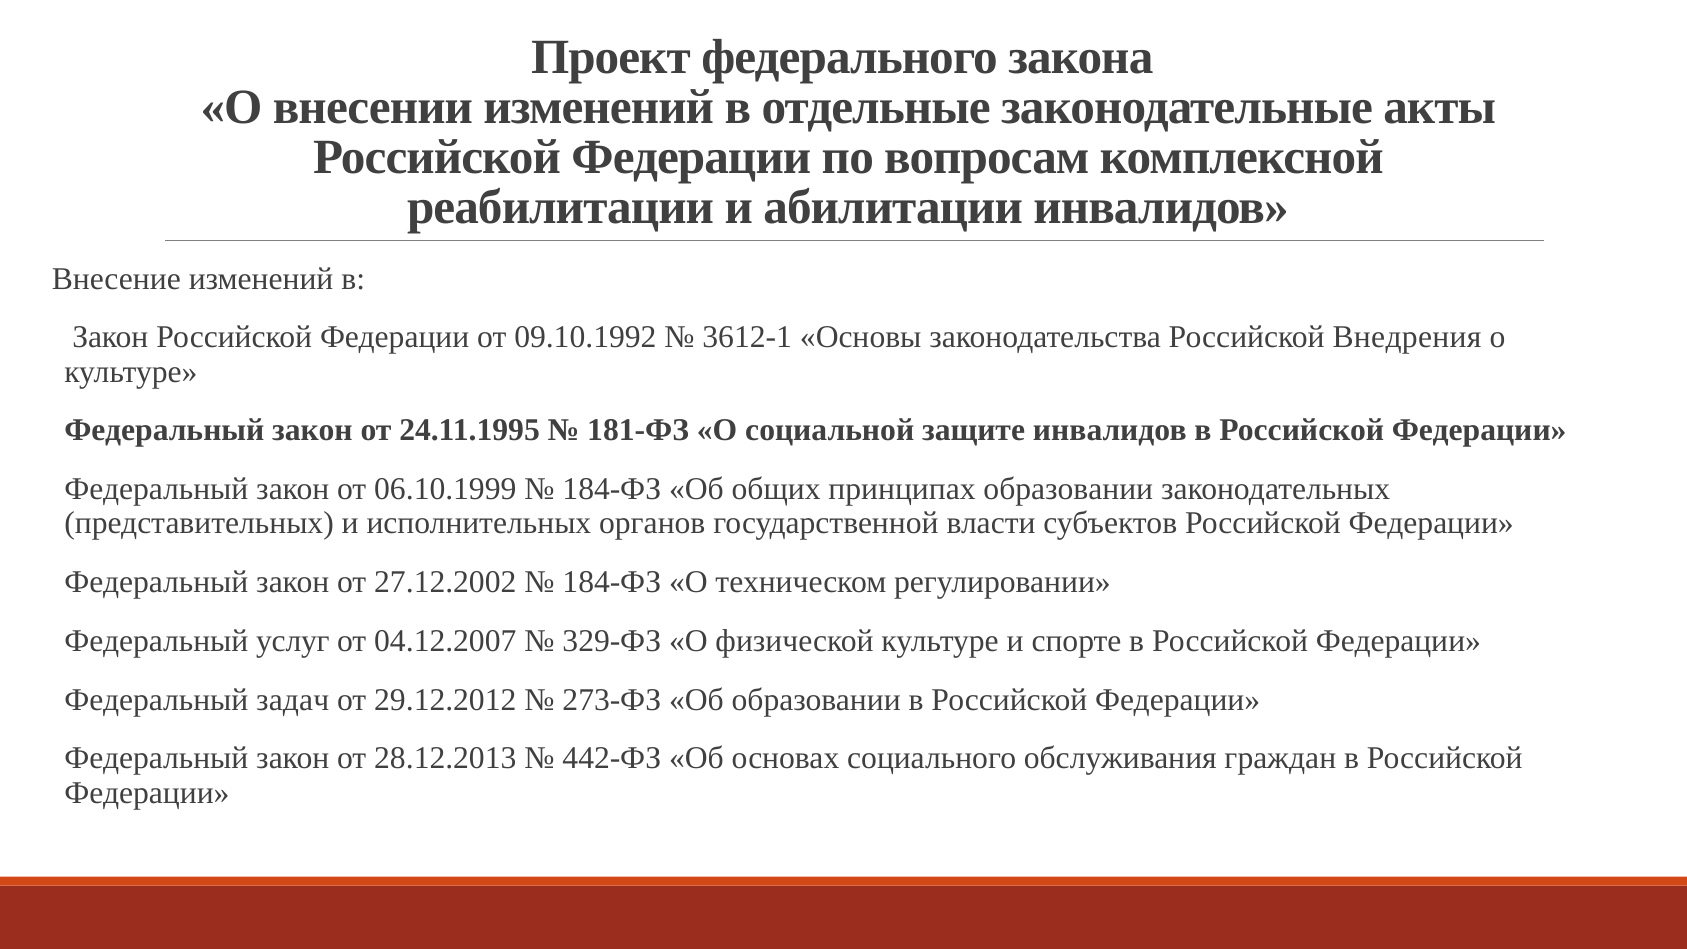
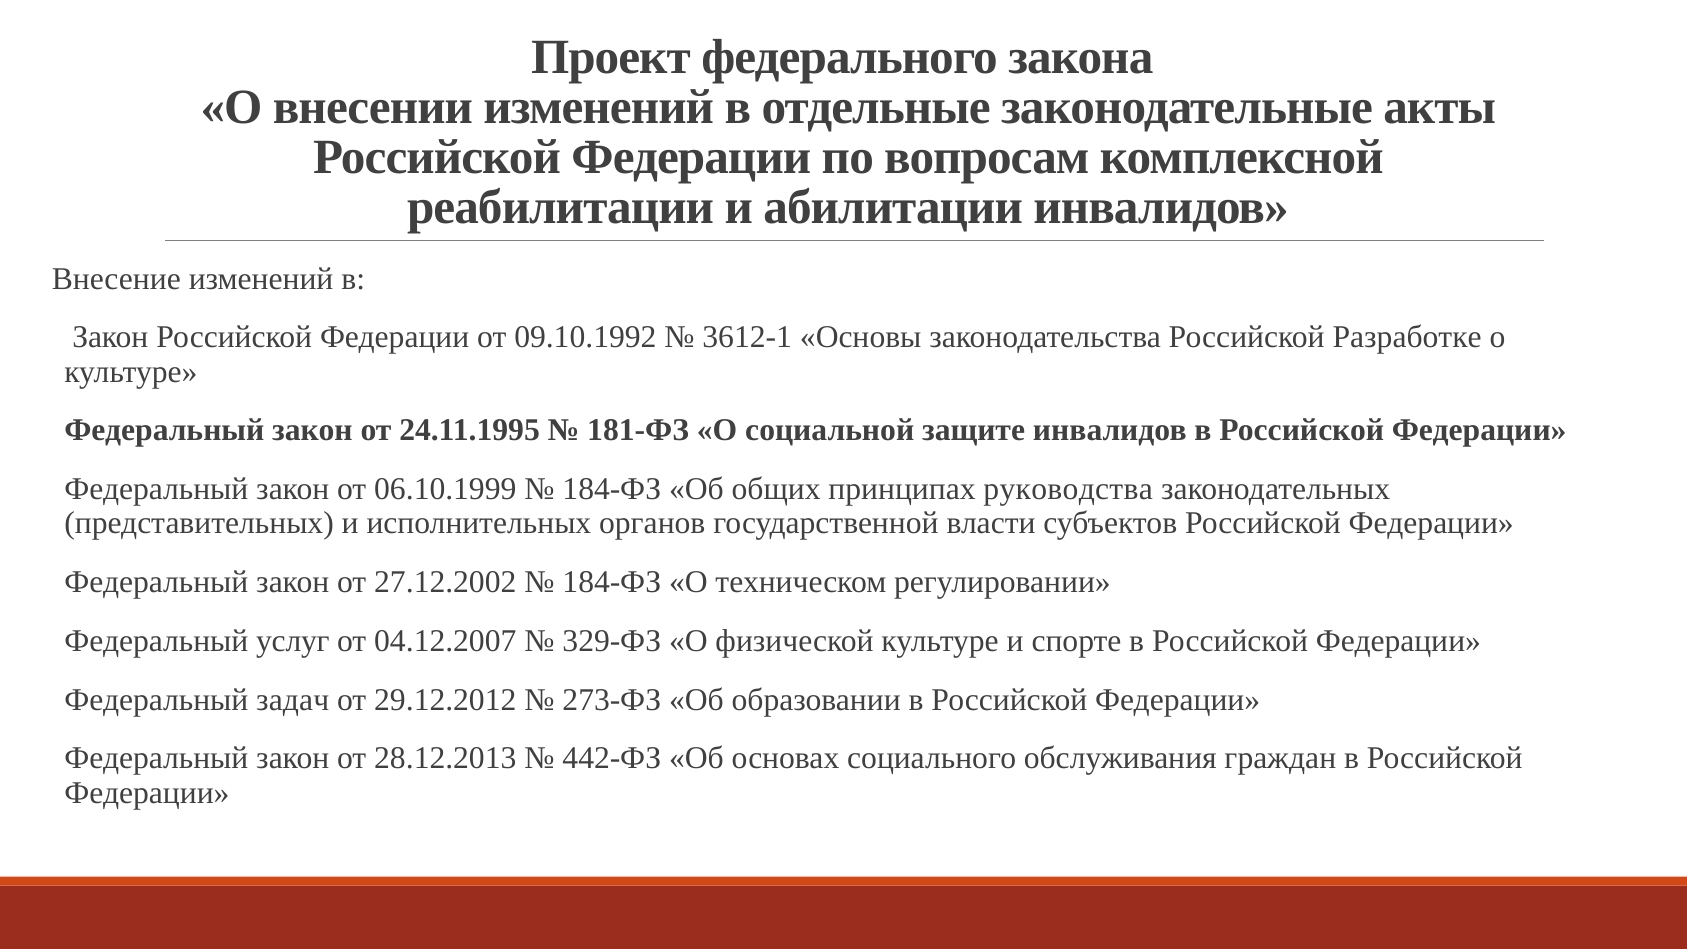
Внедрения: Внедрения -> Разработке (1407, 337)
принципах образовании: образовании -> руководства (1068, 489)
